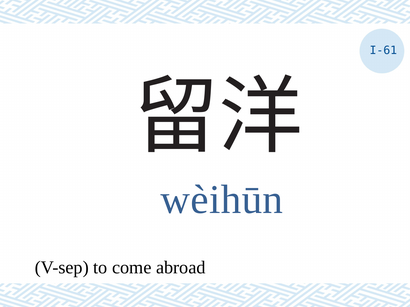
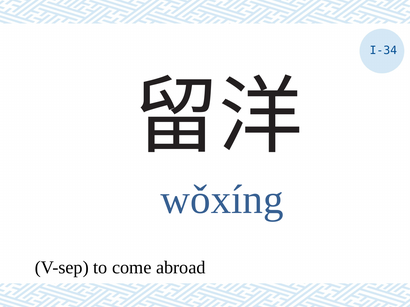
I-61: I-61 -> I-34 (383, 51)
wèihūn: wèihūn -> wǒxíng (222, 200)
